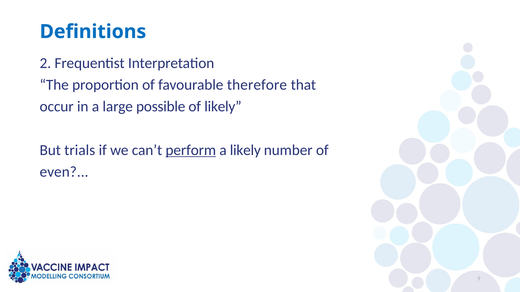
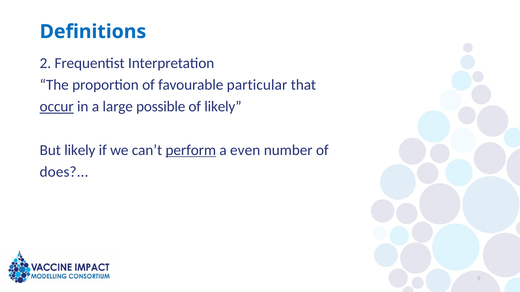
therefore: therefore -> particular (257, 85)
occur underline: none -> present (57, 107)
But trials: trials -> likely (80, 150)
a likely: likely -> even (245, 150)
even: even -> does (64, 172)
